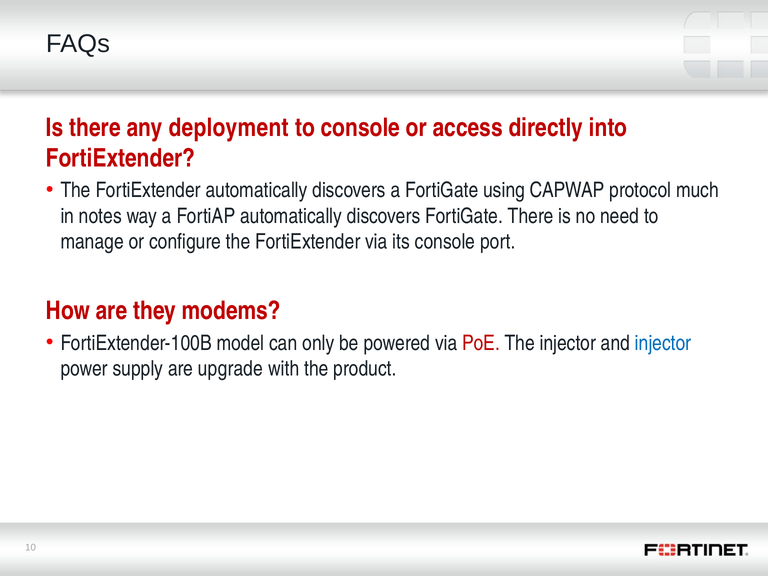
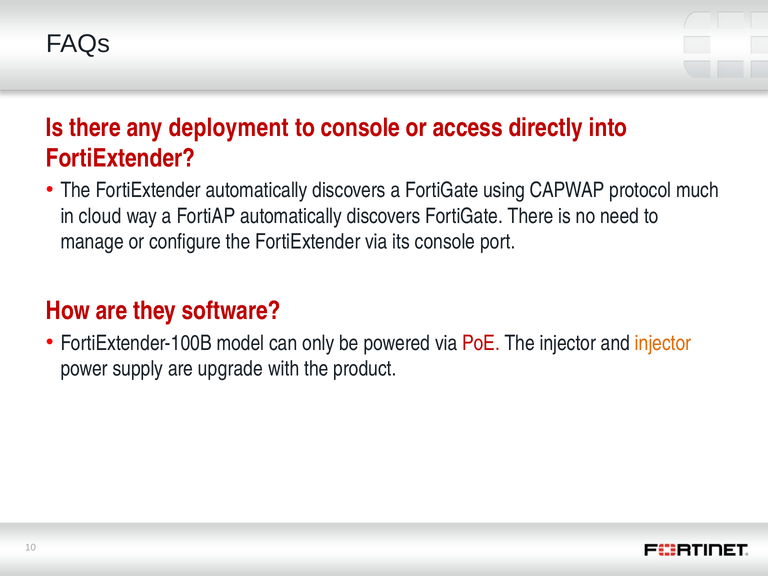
notes: notes -> cloud (100, 216)
modems: modems -> software (231, 311)
injector colour: blue -> orange (663, 343)
